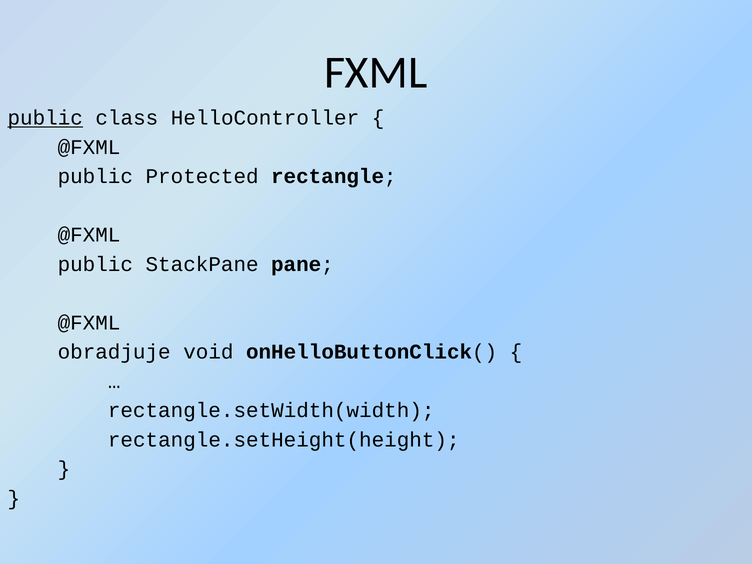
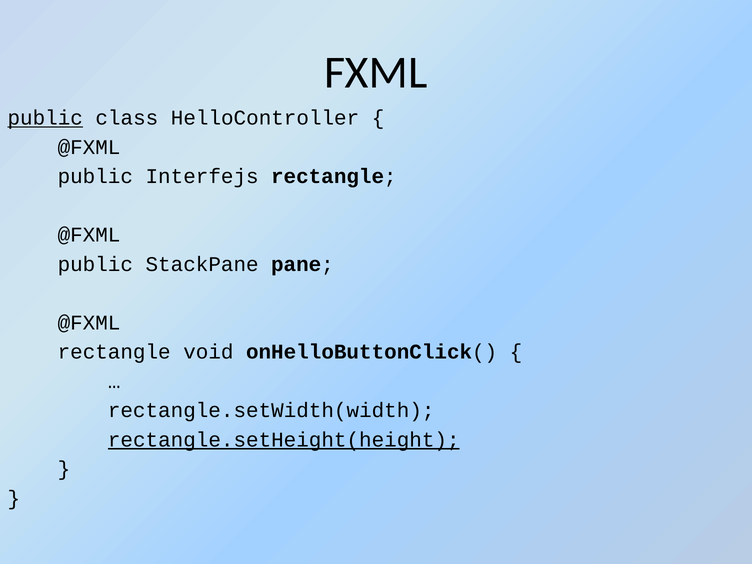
Protected: Protected -> Interfejs (202, 177)
obradjuje: obradjuje -> rectangle (114, 352)
rectangle.setHeight(height underline: none -> present (284, 440)
